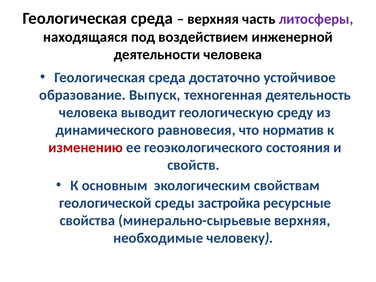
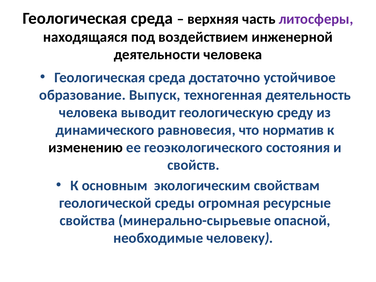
изменению colour: red -> black (86, 147)
застройка: застройка -> огромная (229, 203)
минерально-сырьевые верхняя: верхняя -> опасной (302, 220)
